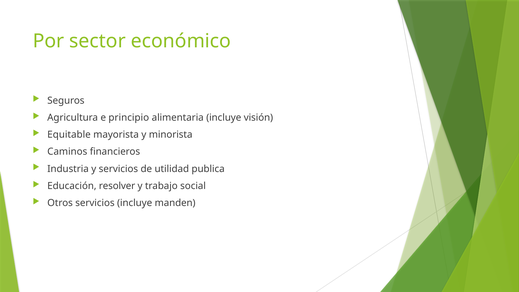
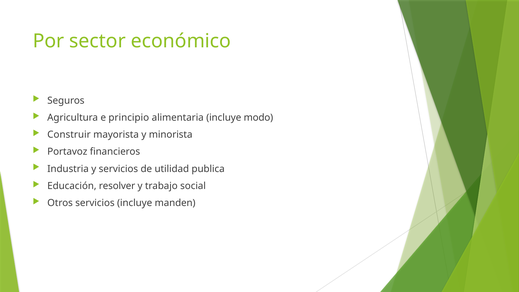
visión: visión -> modo (258, 118)
Equitable: Equitable -> Construir (69, 135)
Caminos: Caminos -> Portavoz (67, 152)
